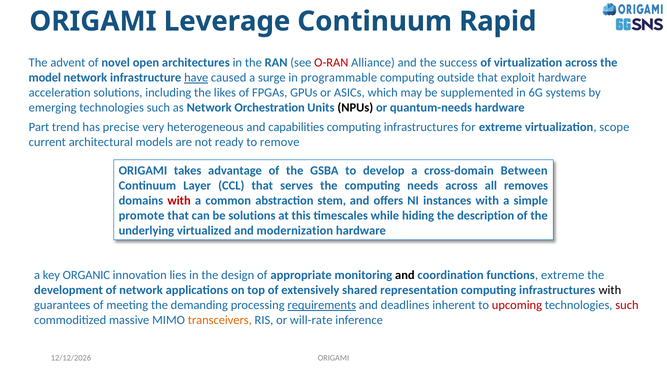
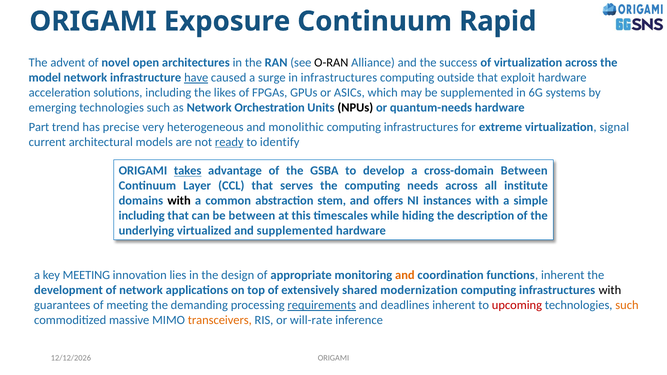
Leverage: Leverage -> Exposure (227, 21)
O-RAN colour: red -> black (331, 63)
in programmable: programmable -> infrastructures (339, 78)
capabilities: capabilities -> monolithic (296, 127)
scope: scope -> signal (614, 127)
ready underline: none -> present (229, 142)
remove: remove -> identify (280, 142)
takes underline: none -> present (188, 171)
removes: removes -> institute (526, 186)
with colour: red -> black (179, 201)
promote: promote -> including (142, 216)
be solutions: solutions -> between (252, 216)
and modernization: modernization -> supplemented (295, 231)
key ORGANIC: ORGANIC -> MEETING (86, 275)
and colour: black -> orange (405, 275)
functions extreme: extreme -> inherent (563, 275)
representation: representation -> modernization (419, 290)
such colour: red -> orange (627, 305)
